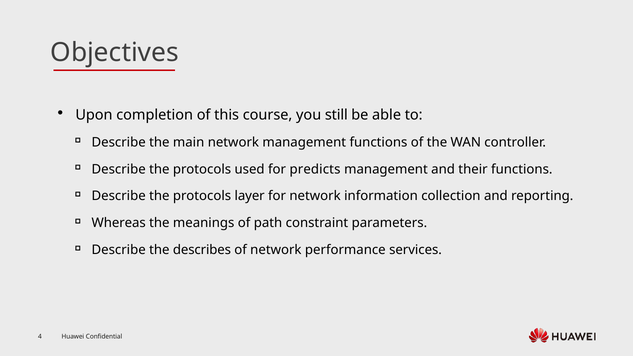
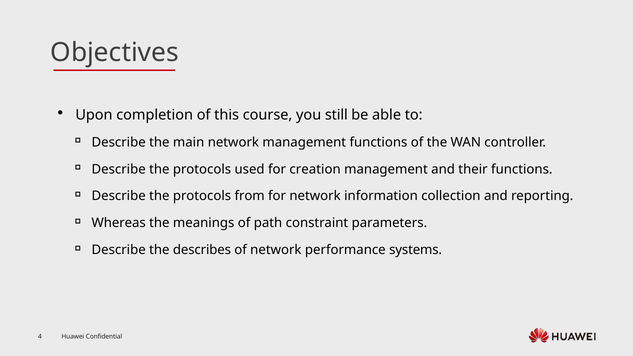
predicts: predicts -> creation (315, 169)
layer: layer -> from (250, 196)
services: services -> systems (416, 250)
